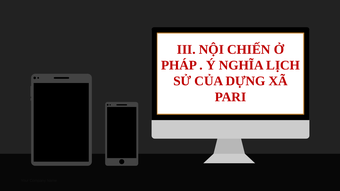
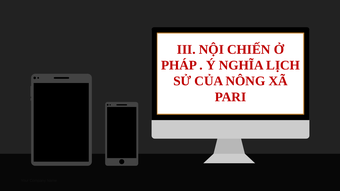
DỰNG: DỰNG -> NÔNG (245, 81)
